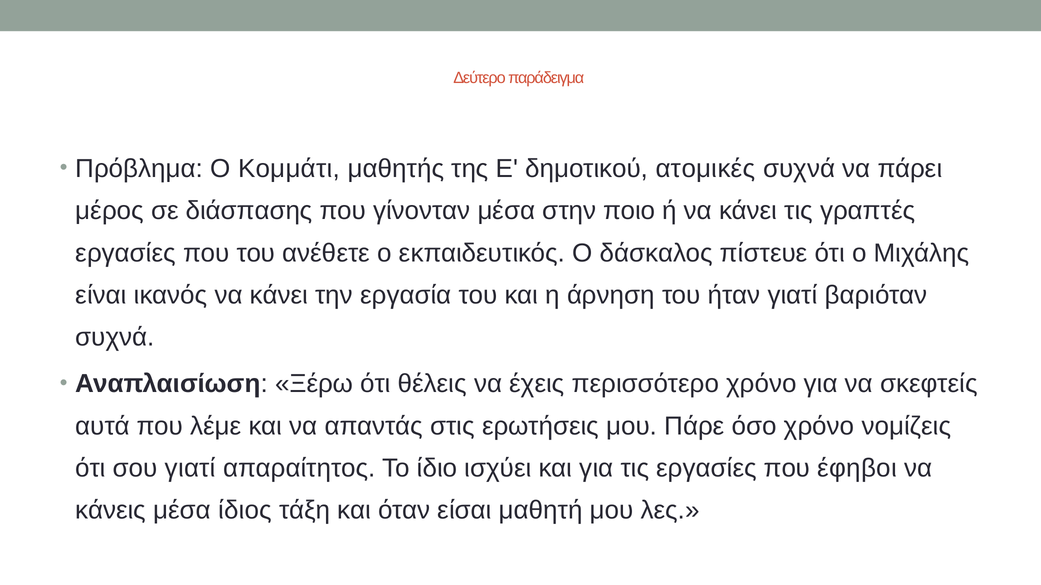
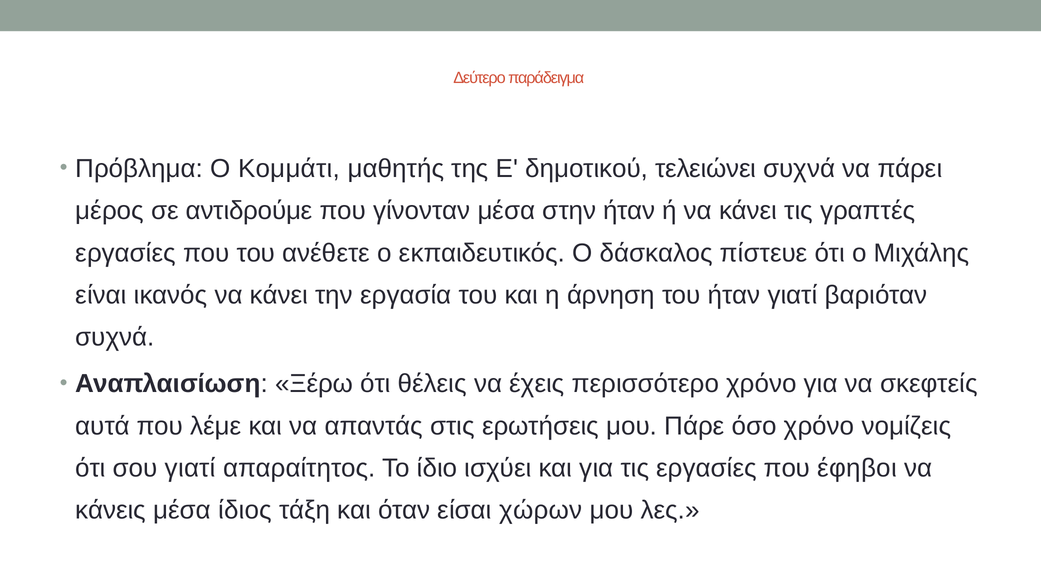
ατομικές: ατομικές -> τελειώνει (706, 169)
διάσπασης: διάσπασης -> αντιδρούμε (249, 211)
στην ποιο: ποιο -> ήταν (629, 211)
μαθητή: μαθητή -> χώρων (541, 511)
